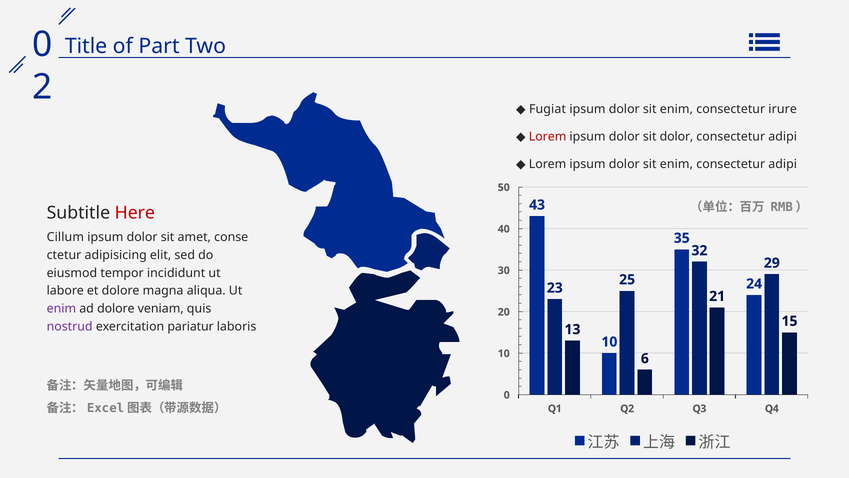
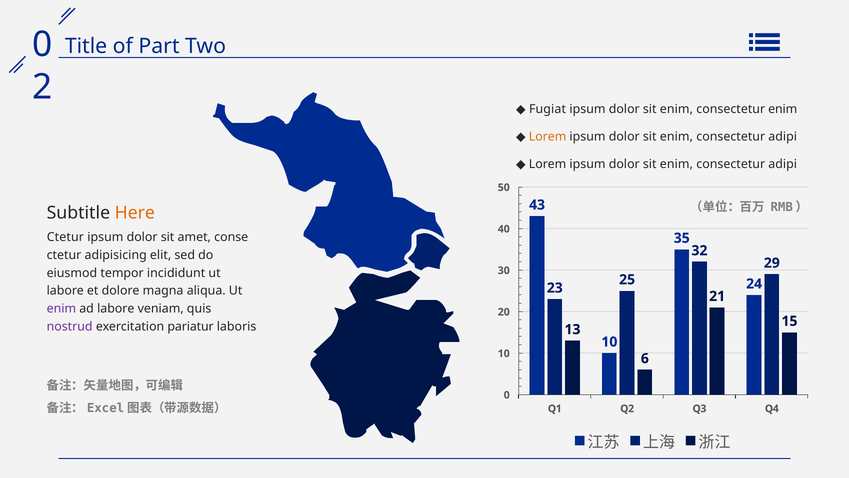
consectetur irure: irure -> enim (783, 109)
Lorem colour: red -> orange (548, 136)
dolor: dolor -> enim (676, 136)
Here colour: red -> orange (135, 213)
Cillum: Cillum -> Ctetur (65, 237)
ad dolore: dolore -> labore (116, 308)
